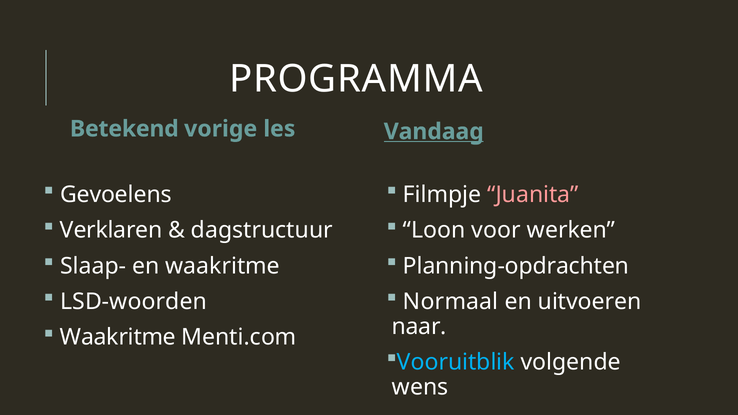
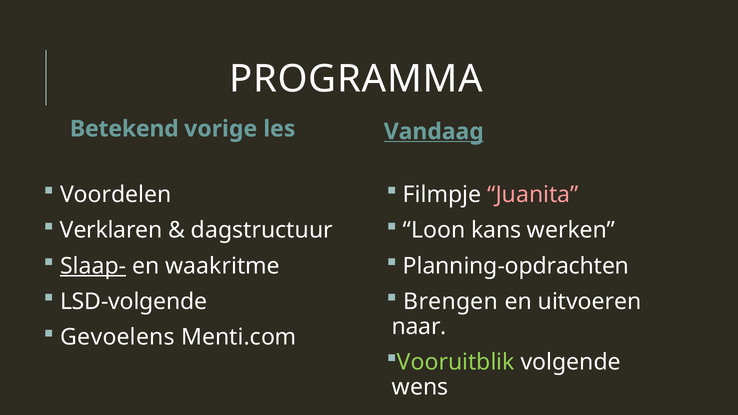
Gevoelens: Gevoelens -> Voordelen (116, 195)
voor: voor -> kans (496, 230)
Slaap- underline: none -> present (93, 266)
LSD-woorden: LSD-woorden -> LSD-volgende (134, 302)
Normaal: Normaal -> Brengen (451, 302)
Waakritme: Waakritme -> Gevoelens (118, 337)
Vooruitblik colour: light blue -> light green (456, 362)
